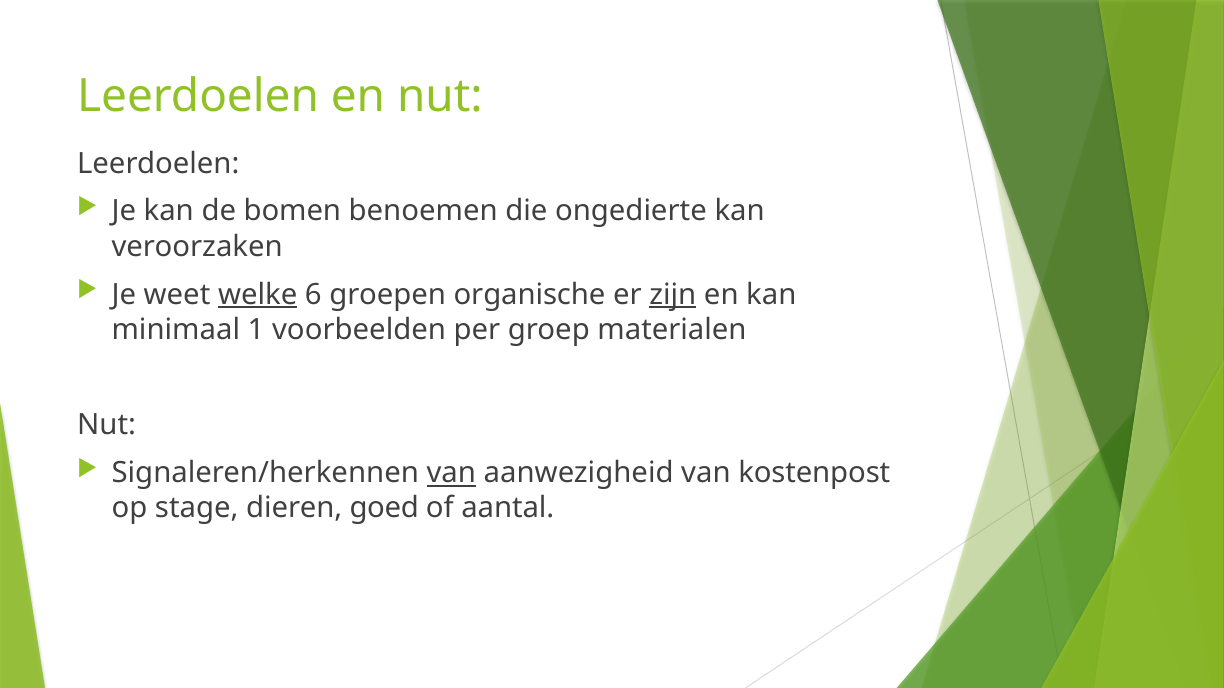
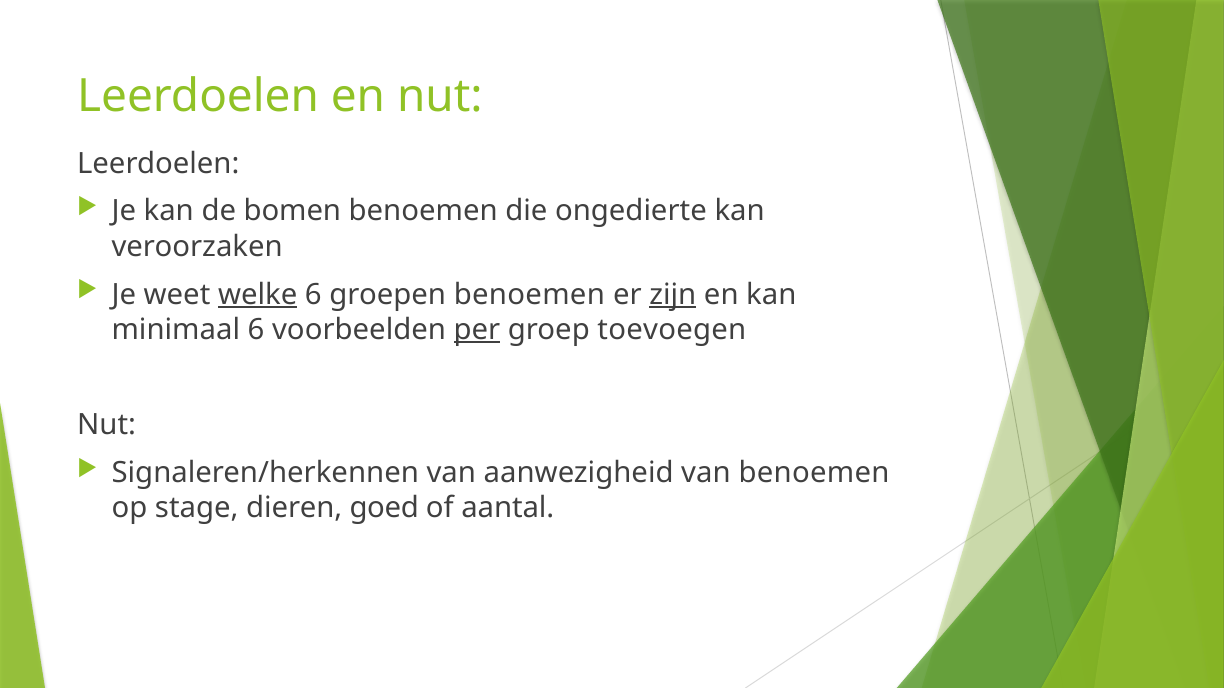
groepen organische: organische -> benoemen (529, 295)
minimaal 1: 1 -> 6 (256, 330)
per underline: none -> present (477, 330)
materialen: materialen -> toevoegen (672, 330)
van underline: present -> none (451, 474)
van kostenpost: kostenpost -> benoemen (814, 474)
